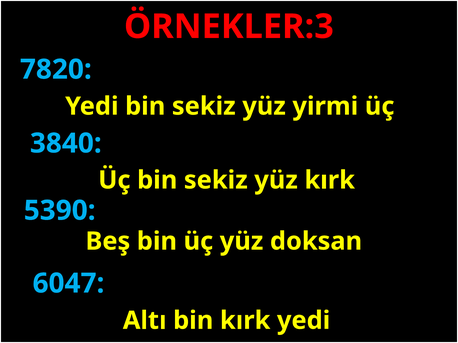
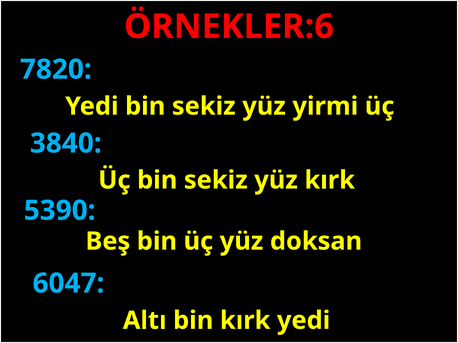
ÖRNEKLER:3: ÖRNEKLER:3 -> ÖRNEKLER:6 (229, 27)
